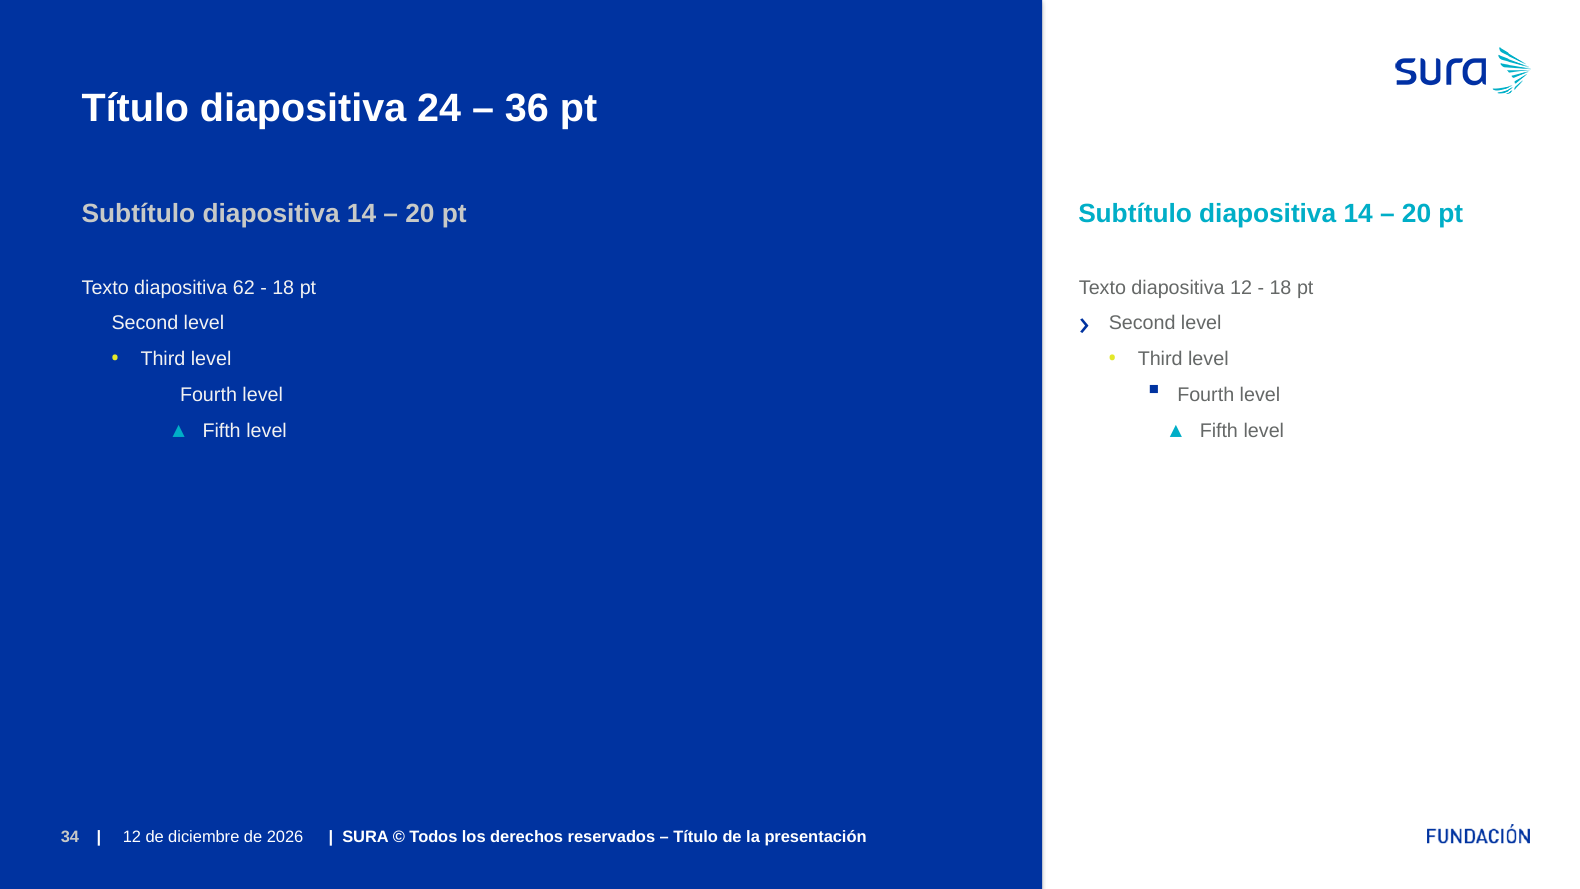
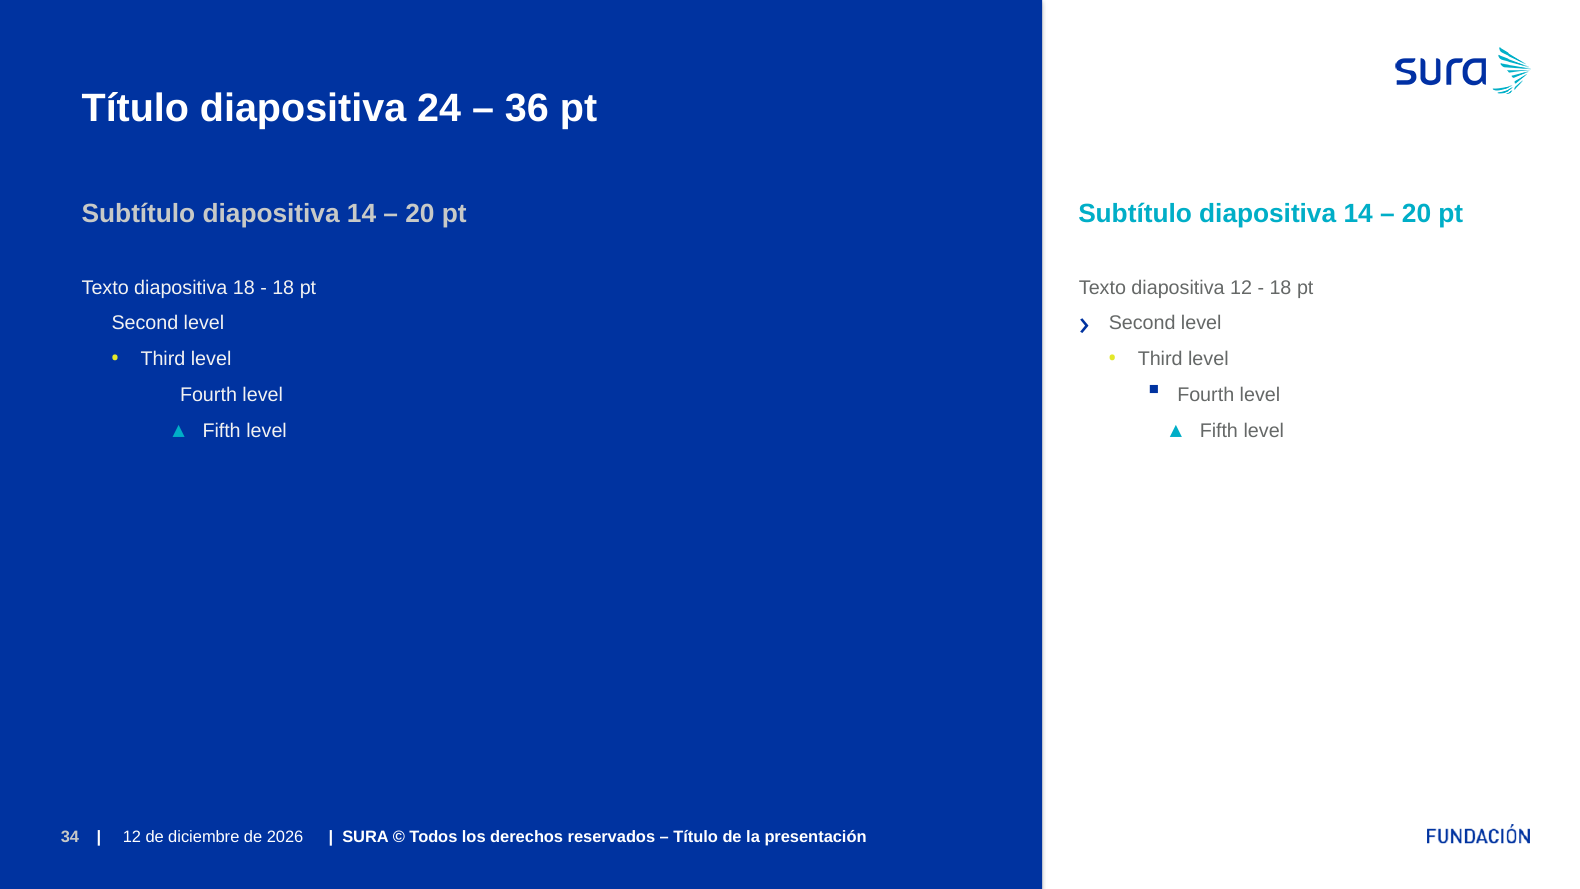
diapositiva 62: 62 -> 18 (244, 288)
